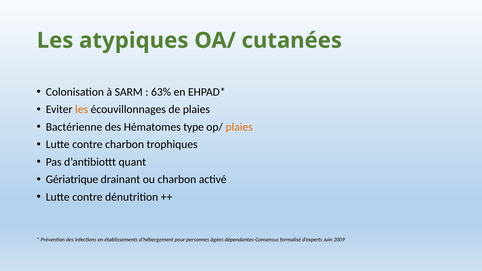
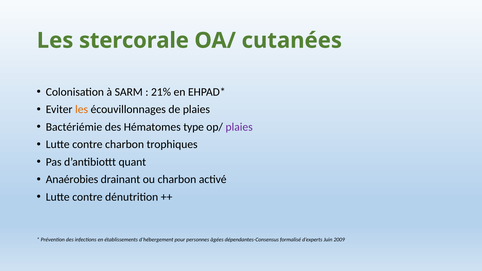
atypiques: atypiques -> stercorale (134, 40)
63%: 63% -> 21% (161, 92)
Bactérienne: Bactérienne -> Bactériémie (74, 127)
plaies colour: orange -> purple (239, 127)
Gériatrique: Gériatrique -> Anaérobies (72, 180)
